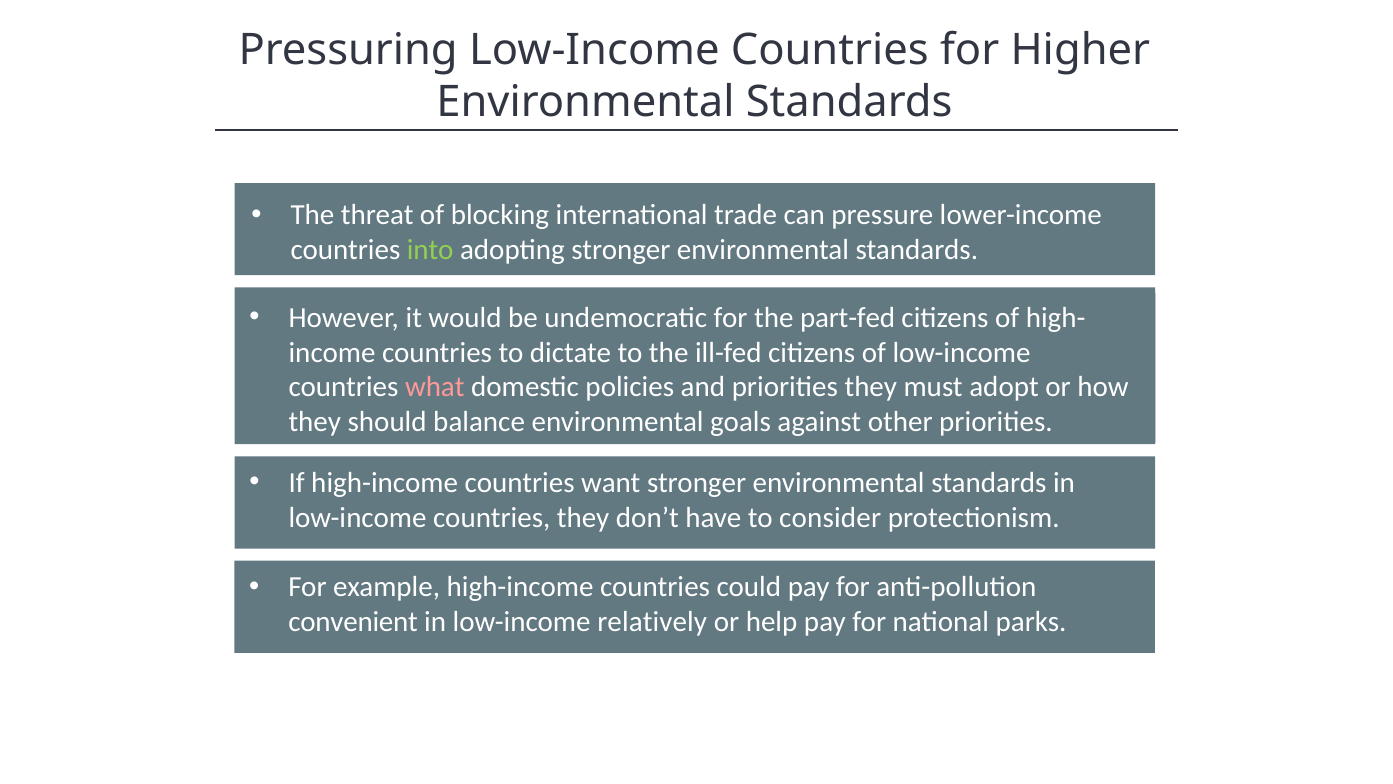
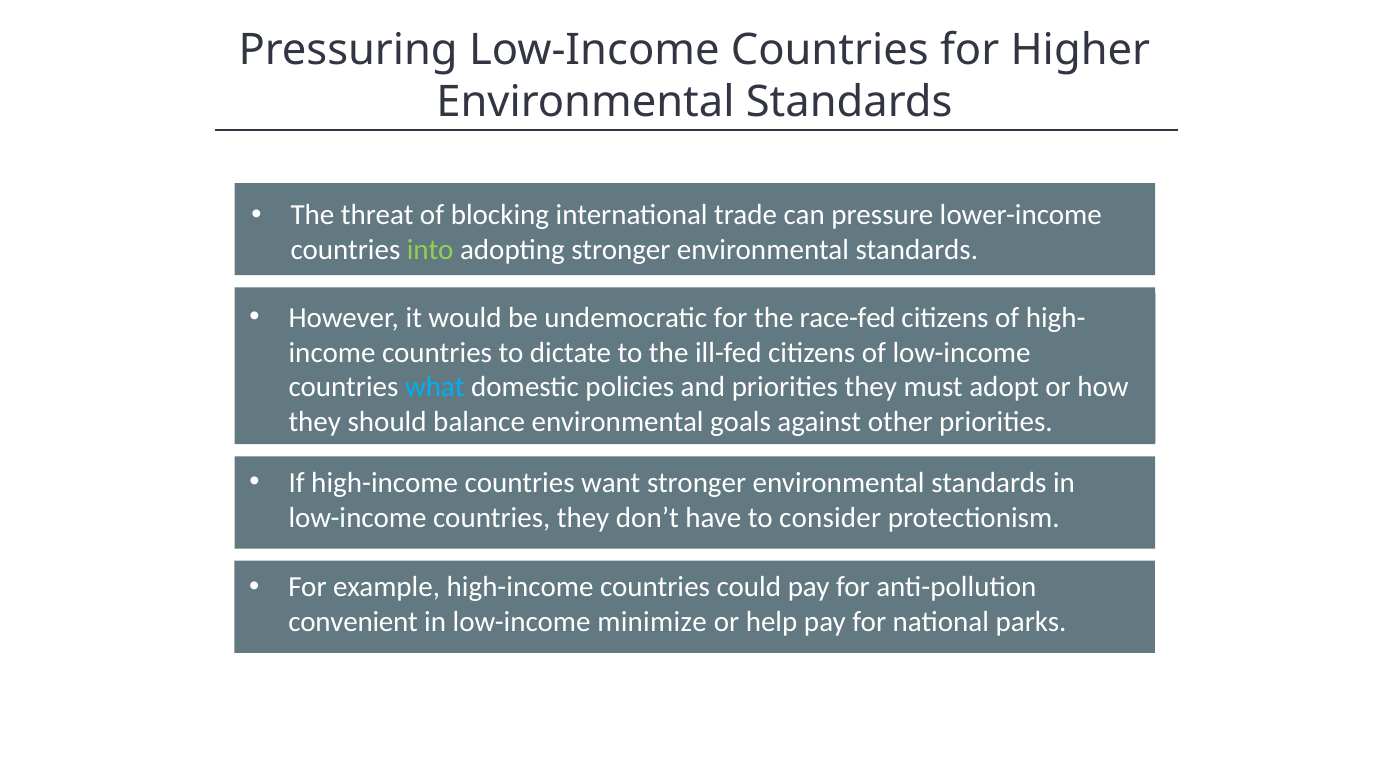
part-fed: part-fed -> race-fed (848, 317)
what colour: pink -> light blue (435, 387)
relatively: relatively -> minimize (652, 622)
